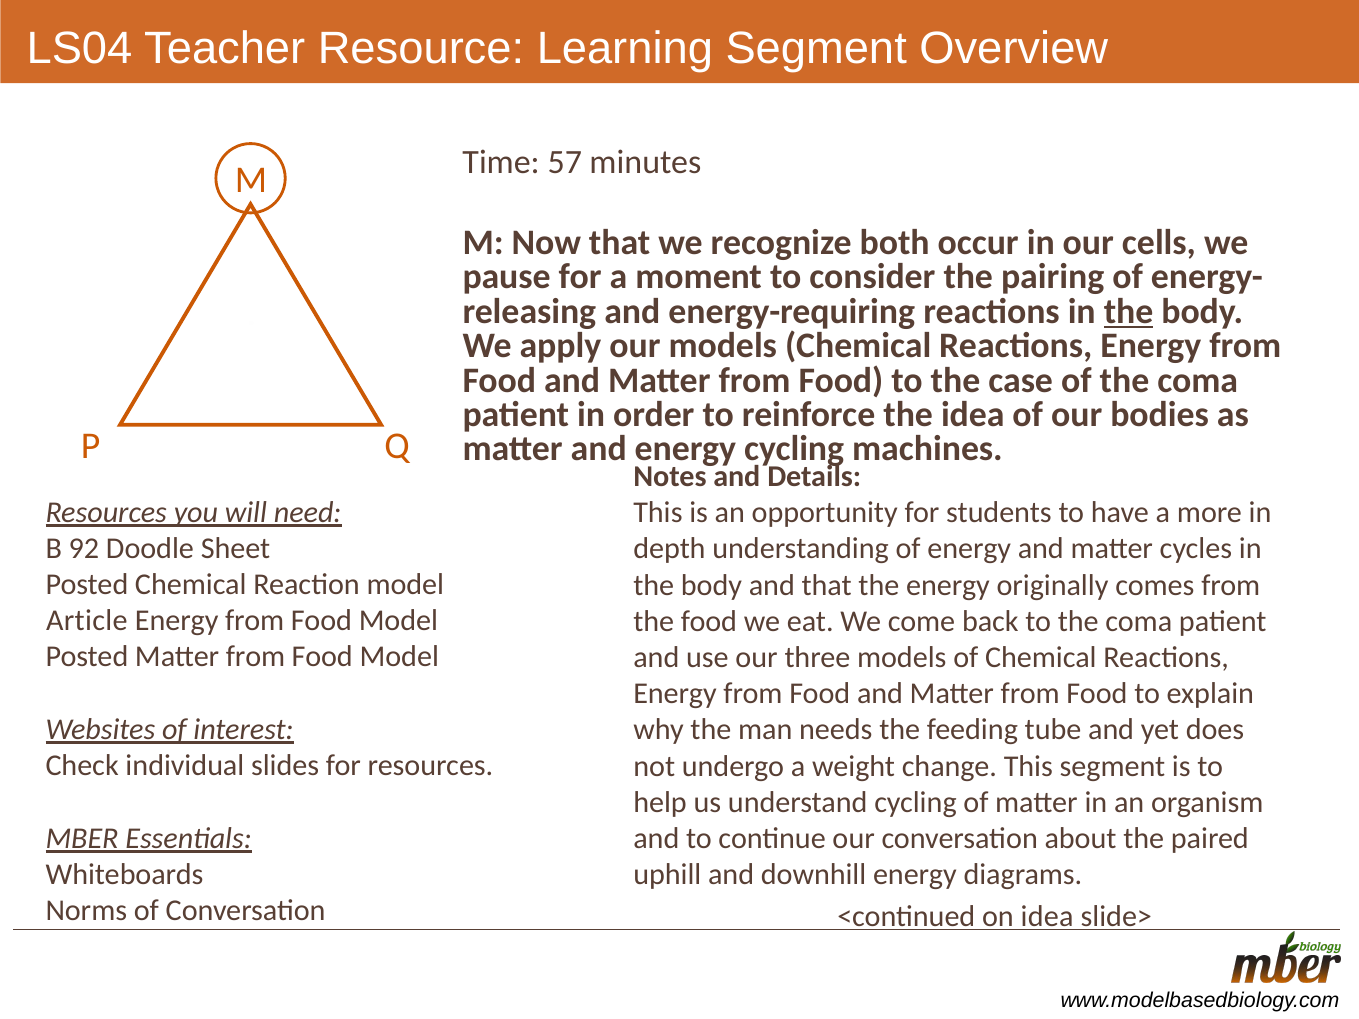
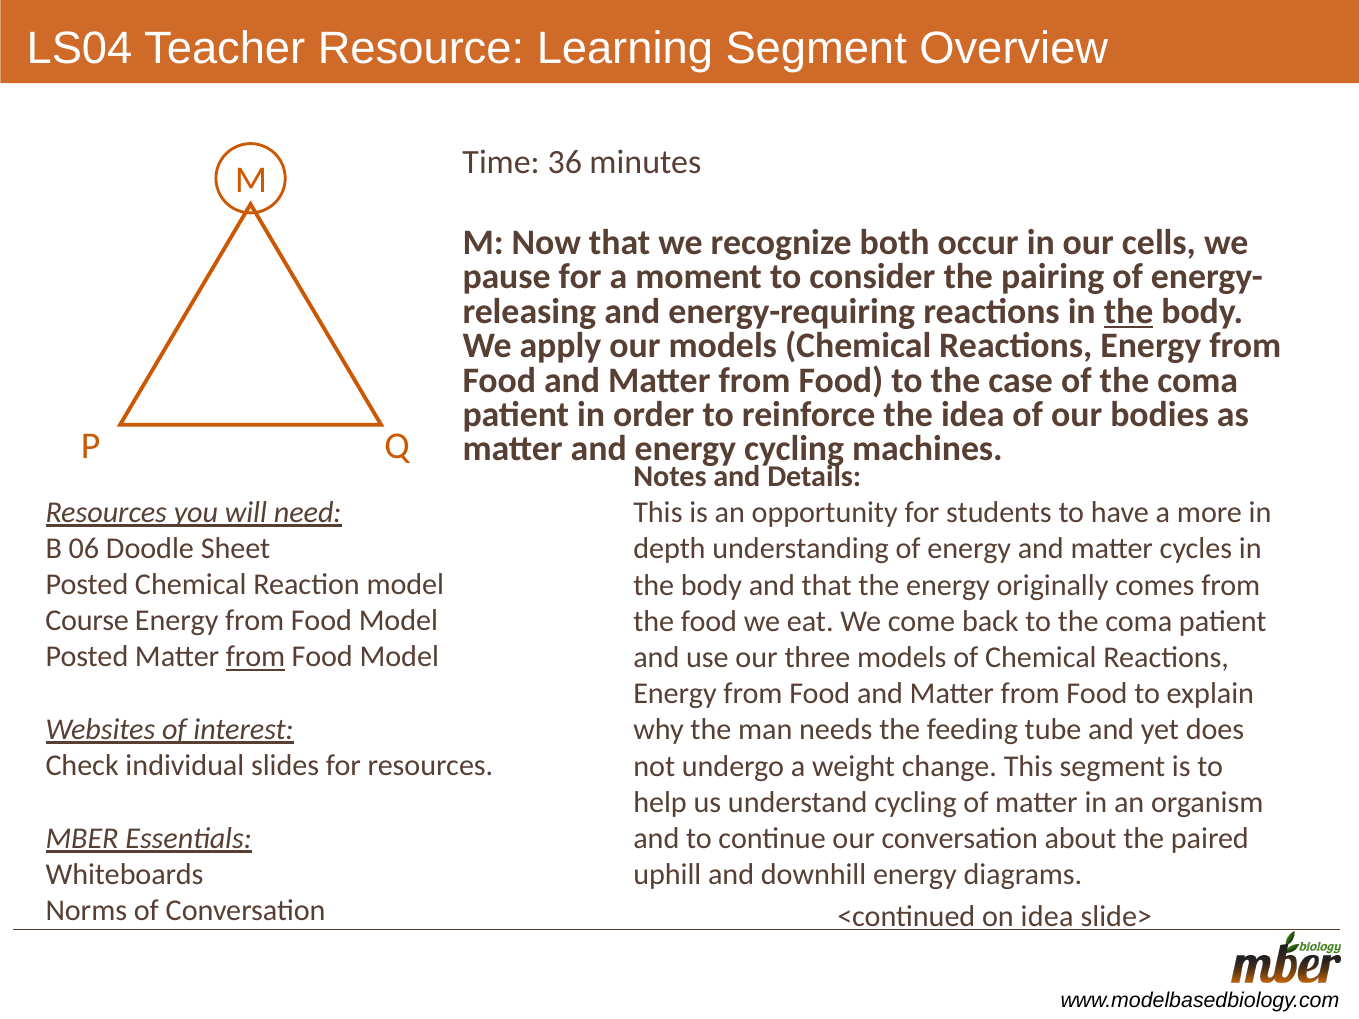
57: 57 -> 36 (565, 162)
92: 92 -> 06 (84, 549)
Article: Article -> Course (87, 621)
from underline: none -> present (256, 657)
